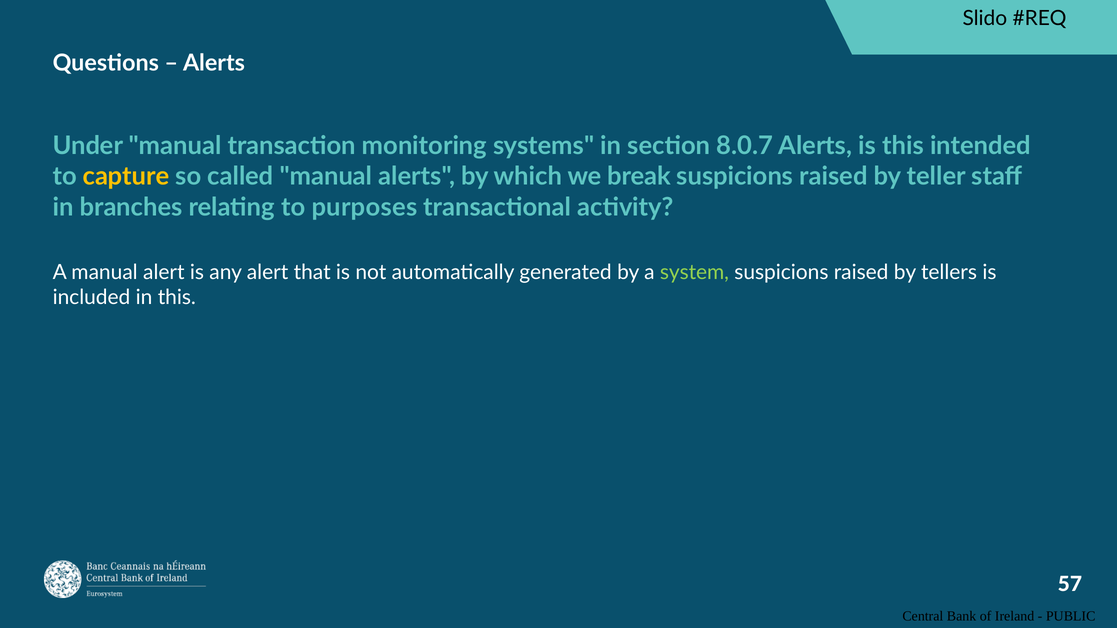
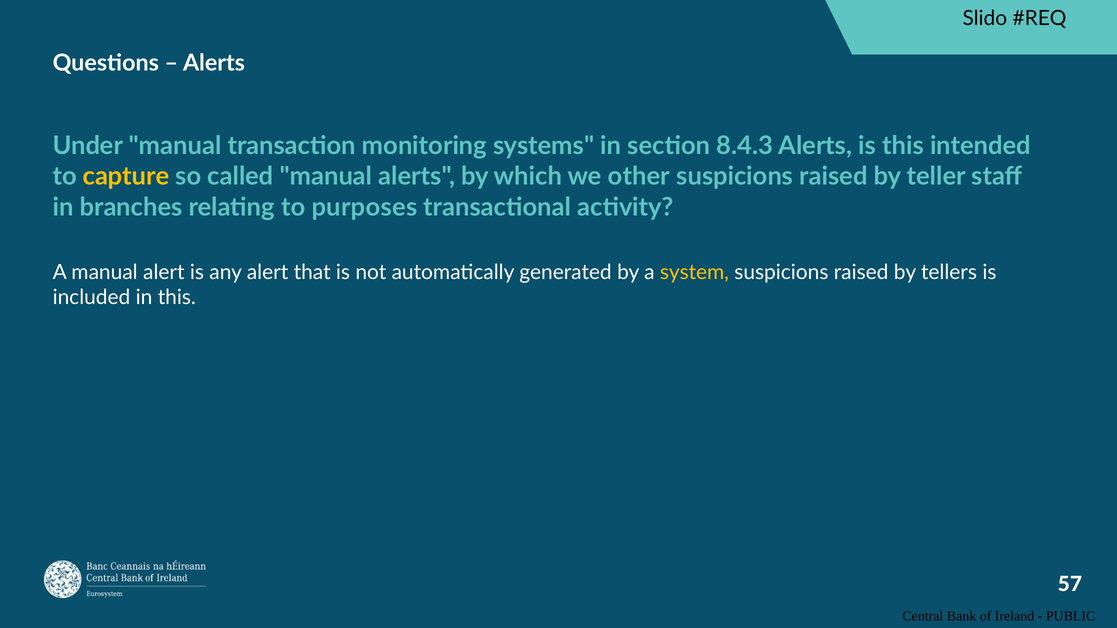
8.0.7: 8.0.7 -> 8.4.3 (745, 146)
break: break -> other (639, 177)
system colour: light green -> yellow (694, 272)
